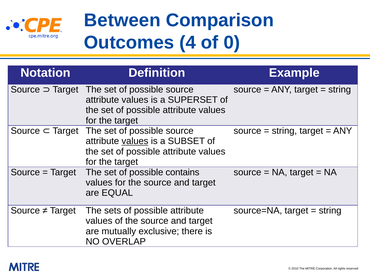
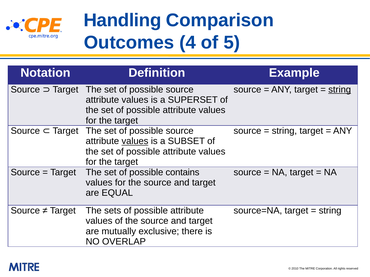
Between: Between -> Handling (122, 20)
0: 0 -> 5 (232, 43)
string underline: none -> present (340, 90)
